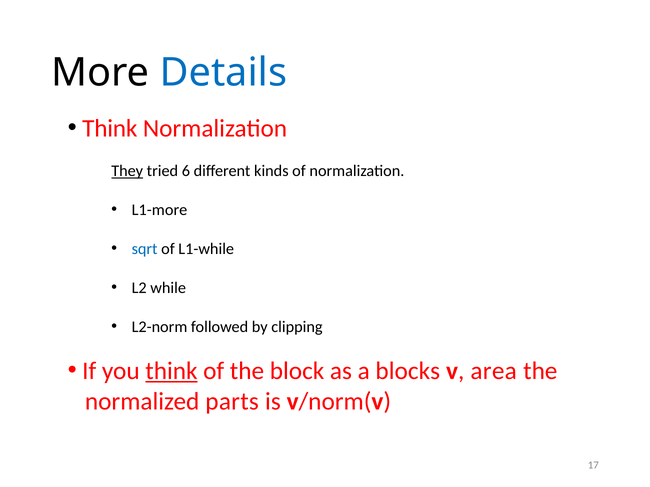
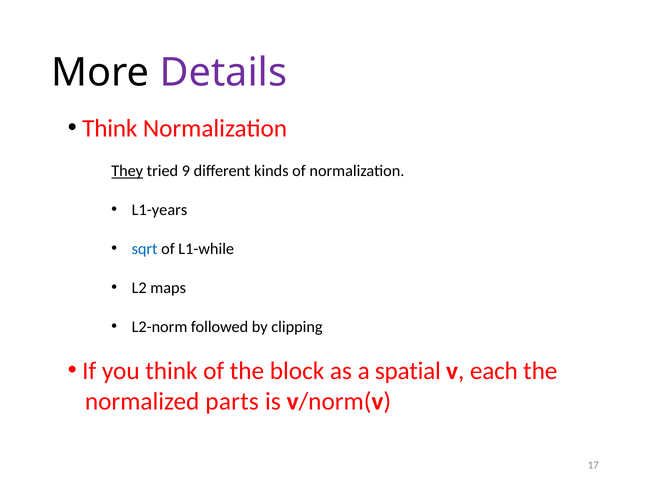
Details colour: blue -> purple (223, 73)
6: 6 -> 9 (186, 171)
L1-more: L1-more -> L1-years (159, 210)
while: while -> maps (168, 288)
think underline: present -> none (171, 371)
blocks: blocks -> spatial (408, 371)
area: area -> each (494, 371)
